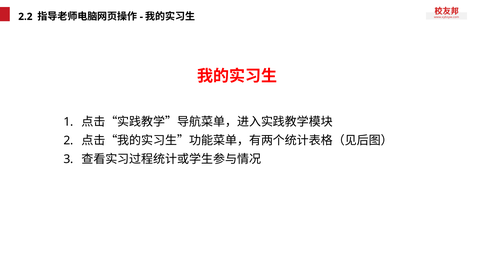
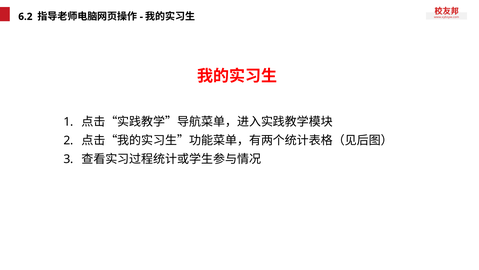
2.2: 2.2 -> 6.2 (25, 17)
